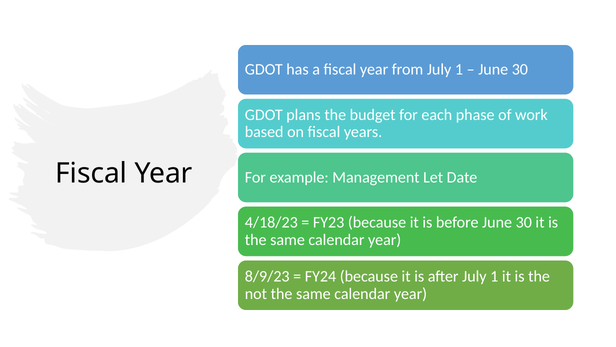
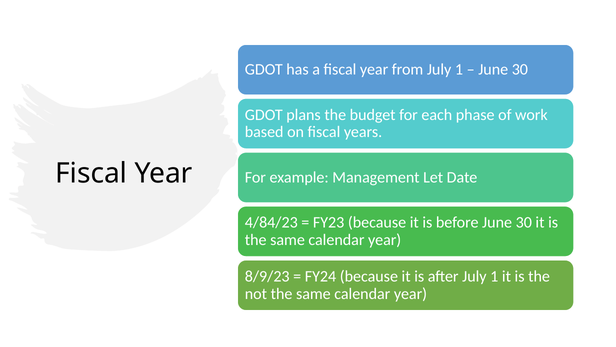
4/18/23: 4/18/23 -> 4/84/23 (271, 222)
